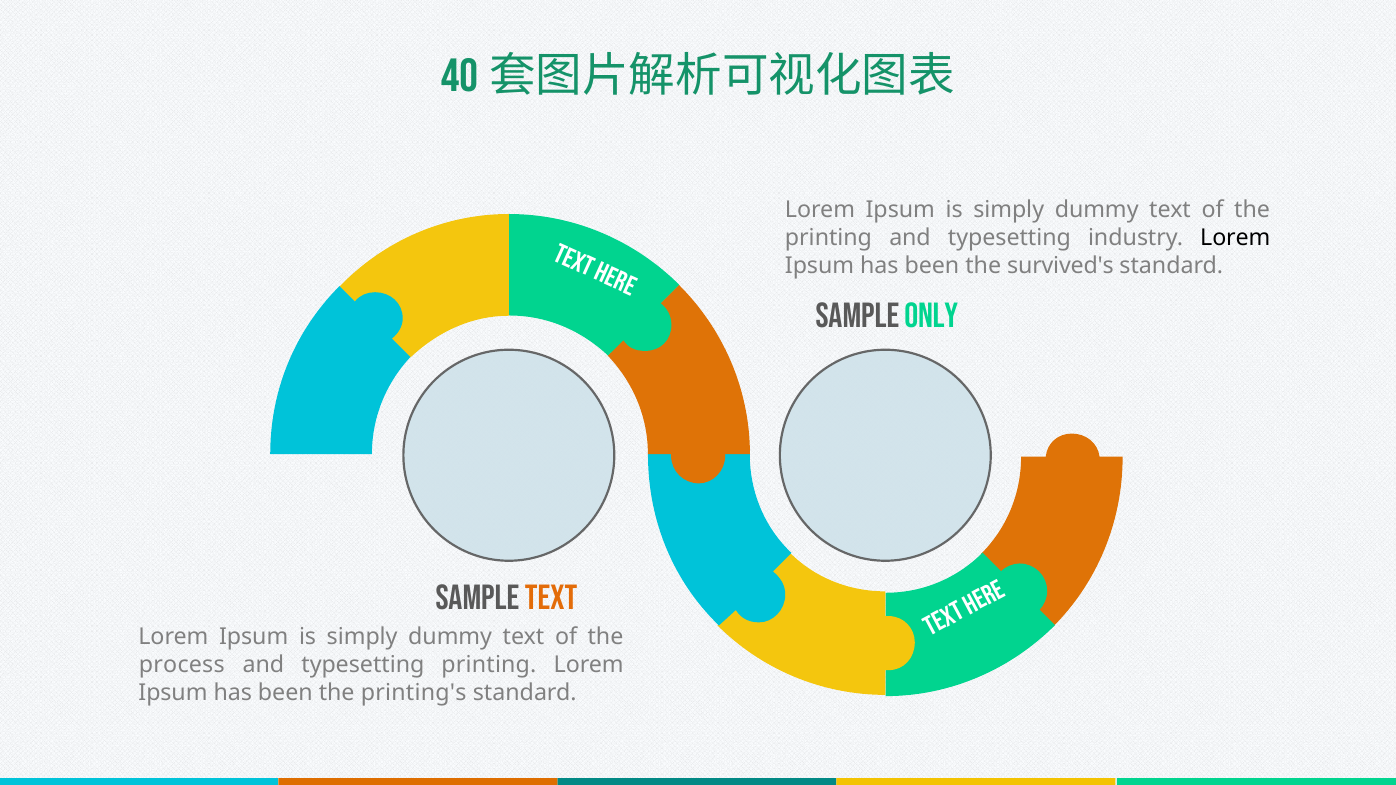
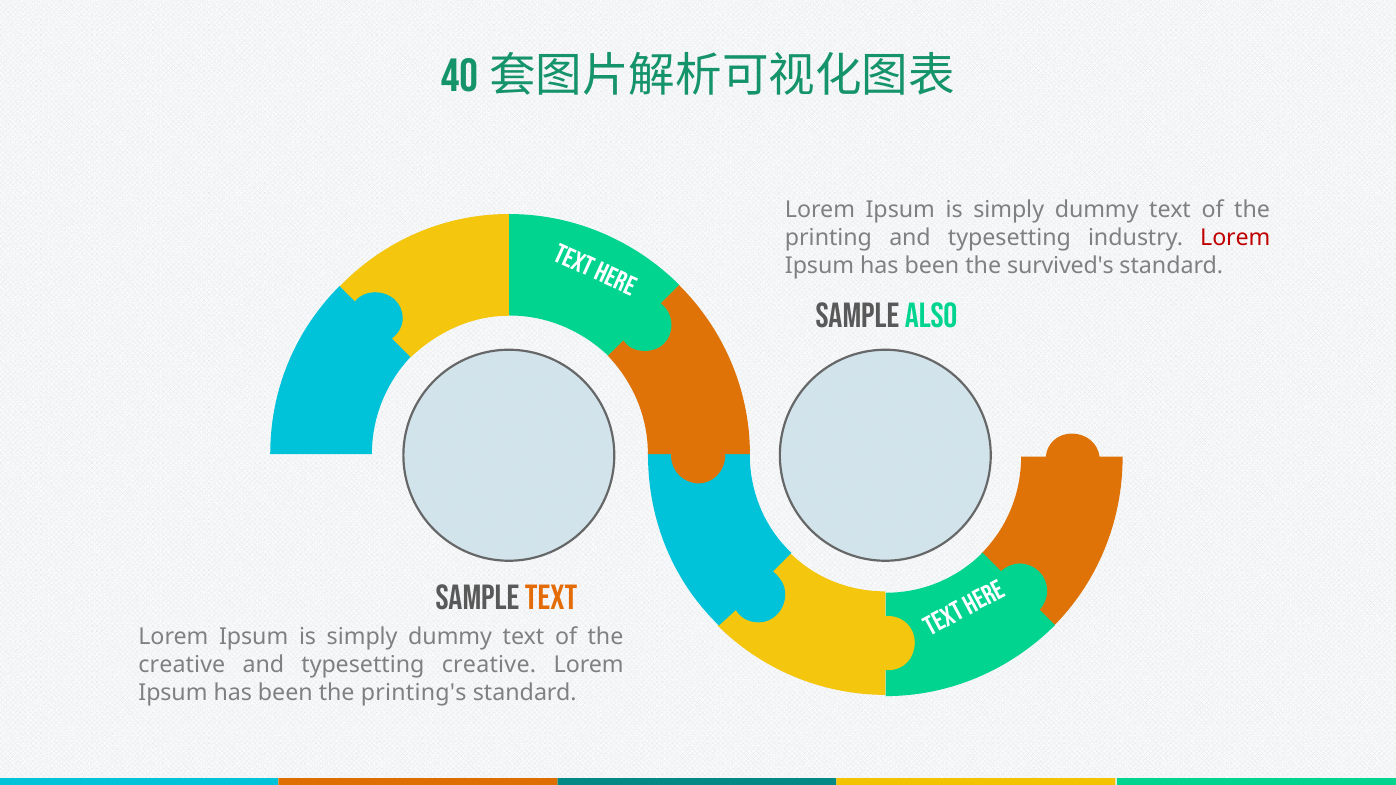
Lorem colour: black -> red (1235, 238)
ONLY: ONLY -> ALSO (931, 316)
process: process -> creative (182, 665)
typesetting printing: printing -> creative (489, 665)
